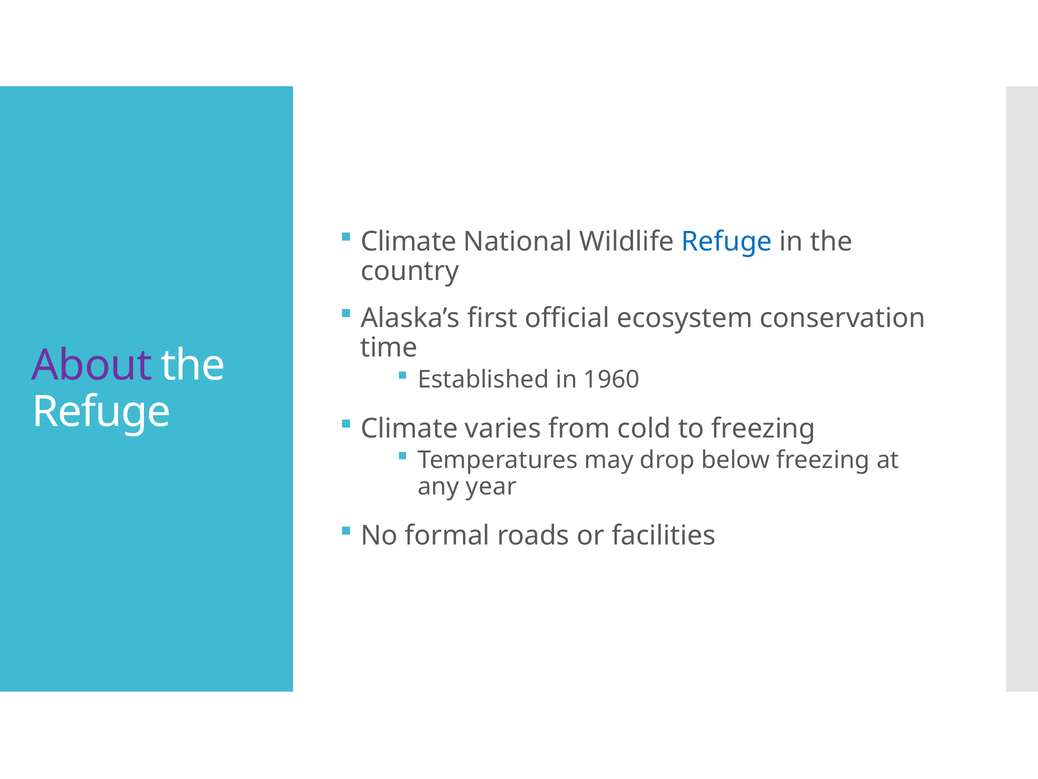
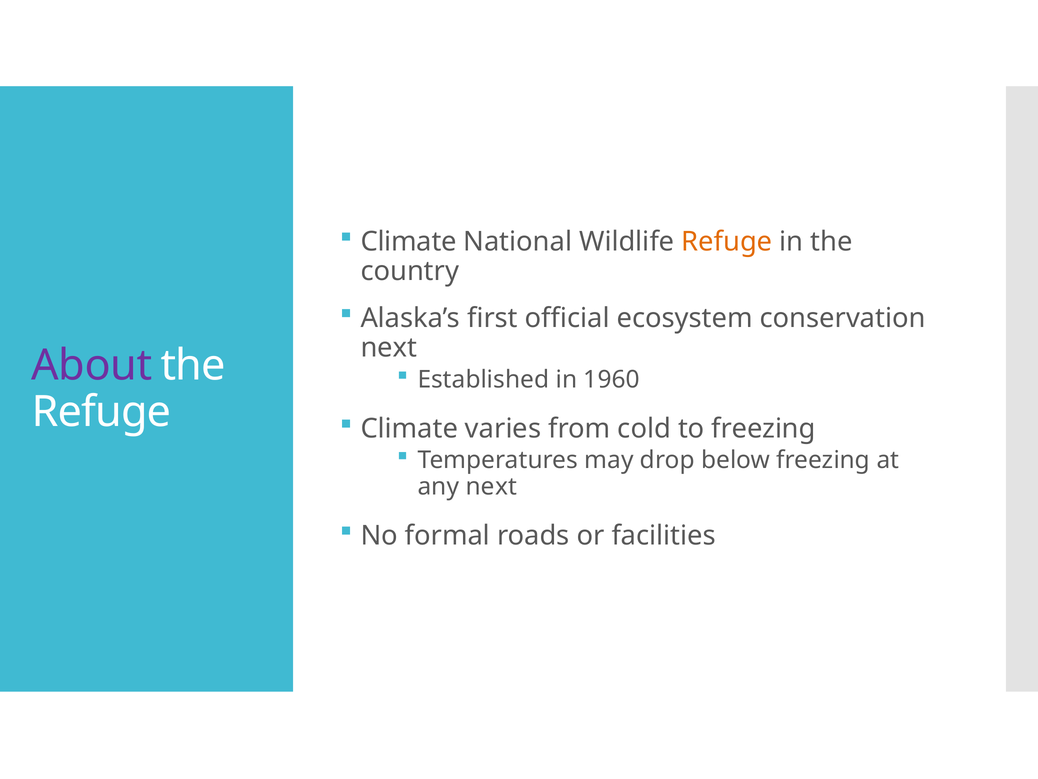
Refuge colour: blue -> orange (727, 242)
time: time -> next (389, 348)
any year: year -> next (491, 486)
